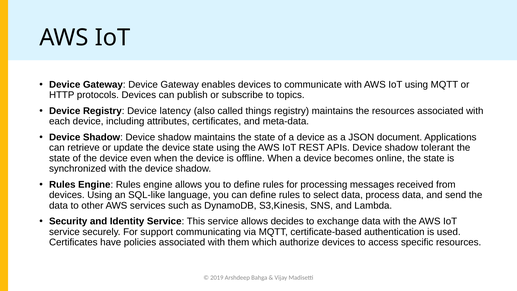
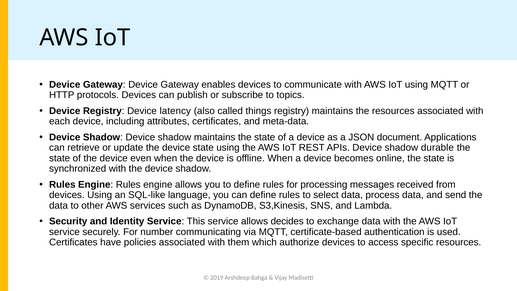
tolerant: tolerant -> durable (437, 148)
support: support -> number (157, 232)
